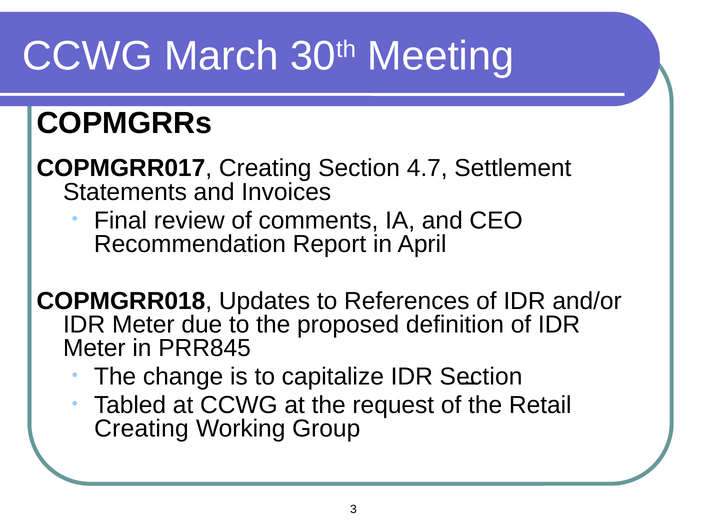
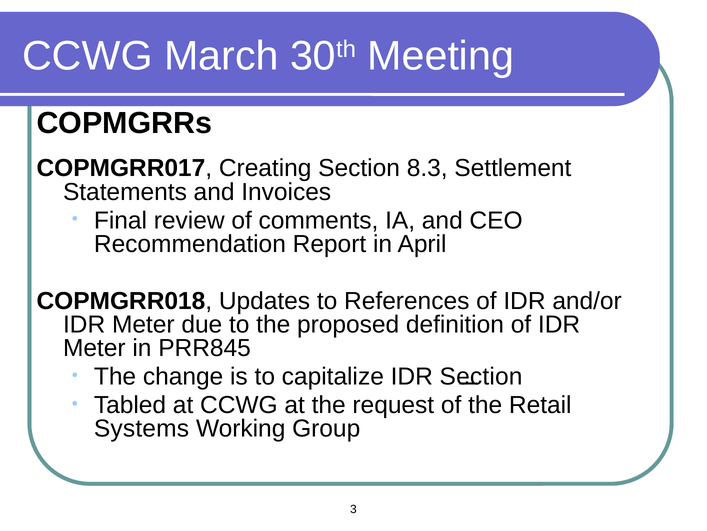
4.7: 4.7 -> 8.3 (427, 168)
Creating: Creating -> Systems (142, 428)
